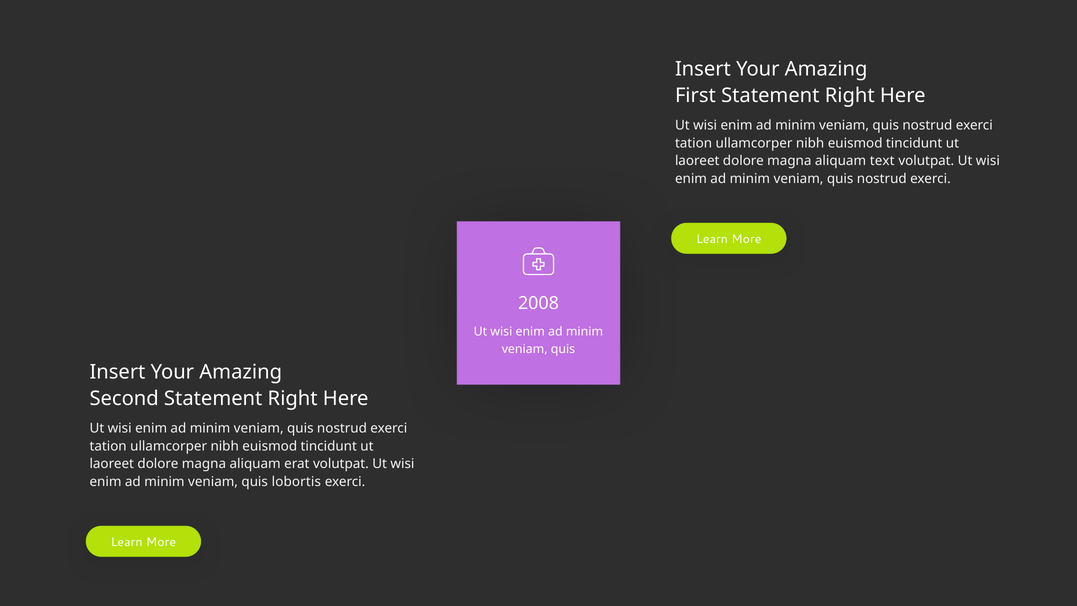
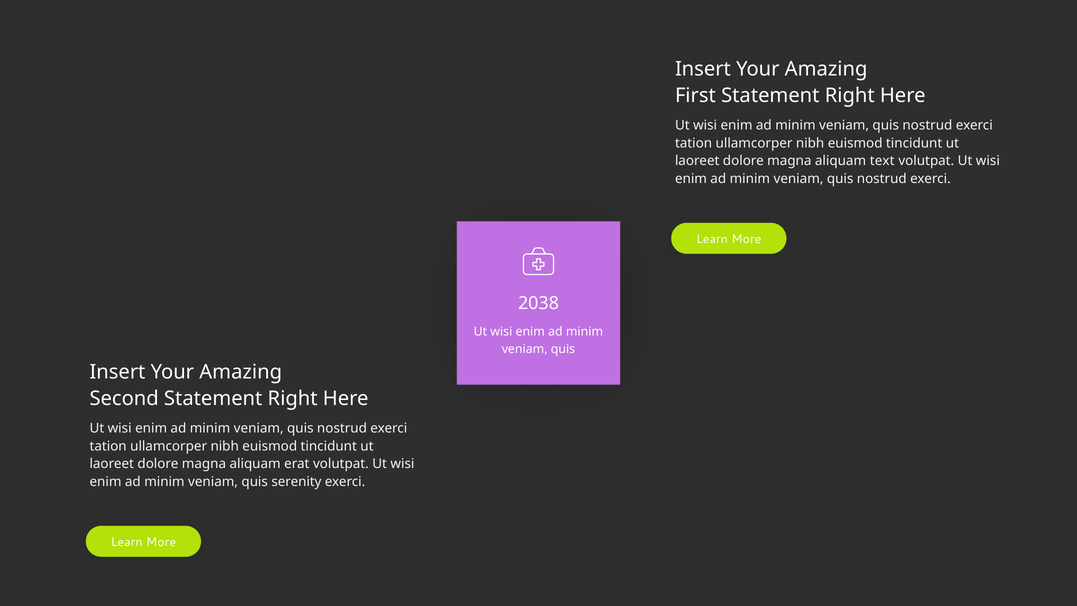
2008: 2008 -> 2038 (538, 303)
lobortis: lobortis -> serenity (296, 481)
